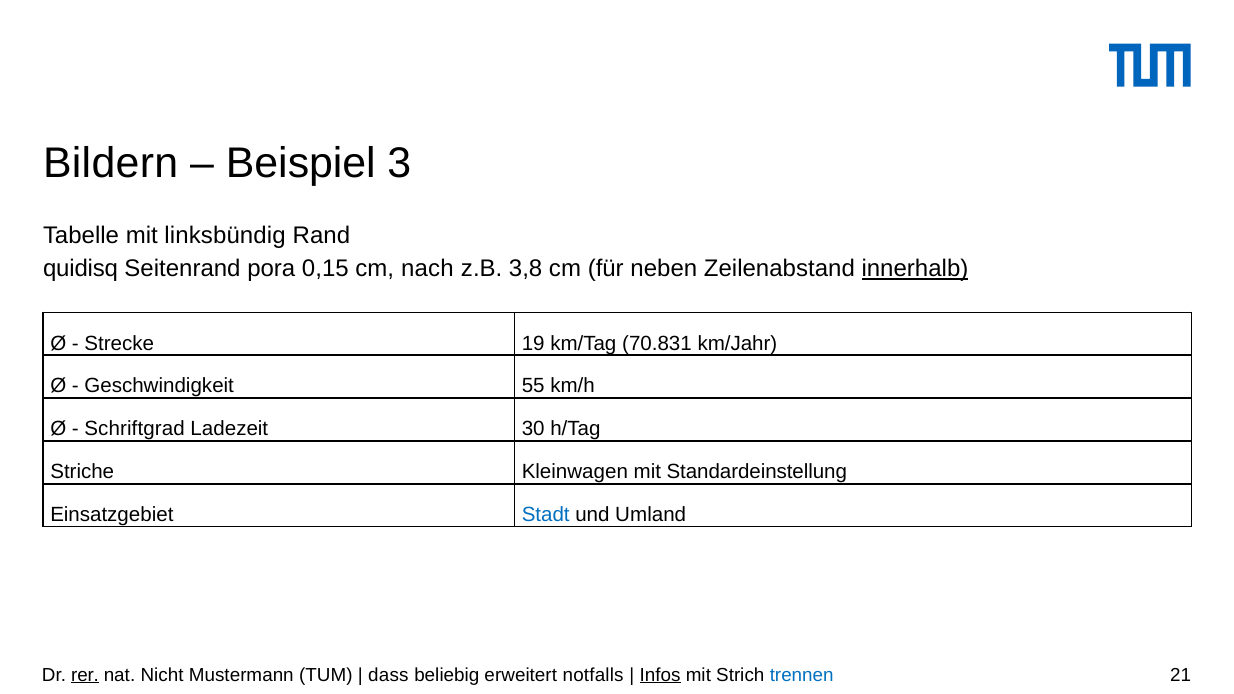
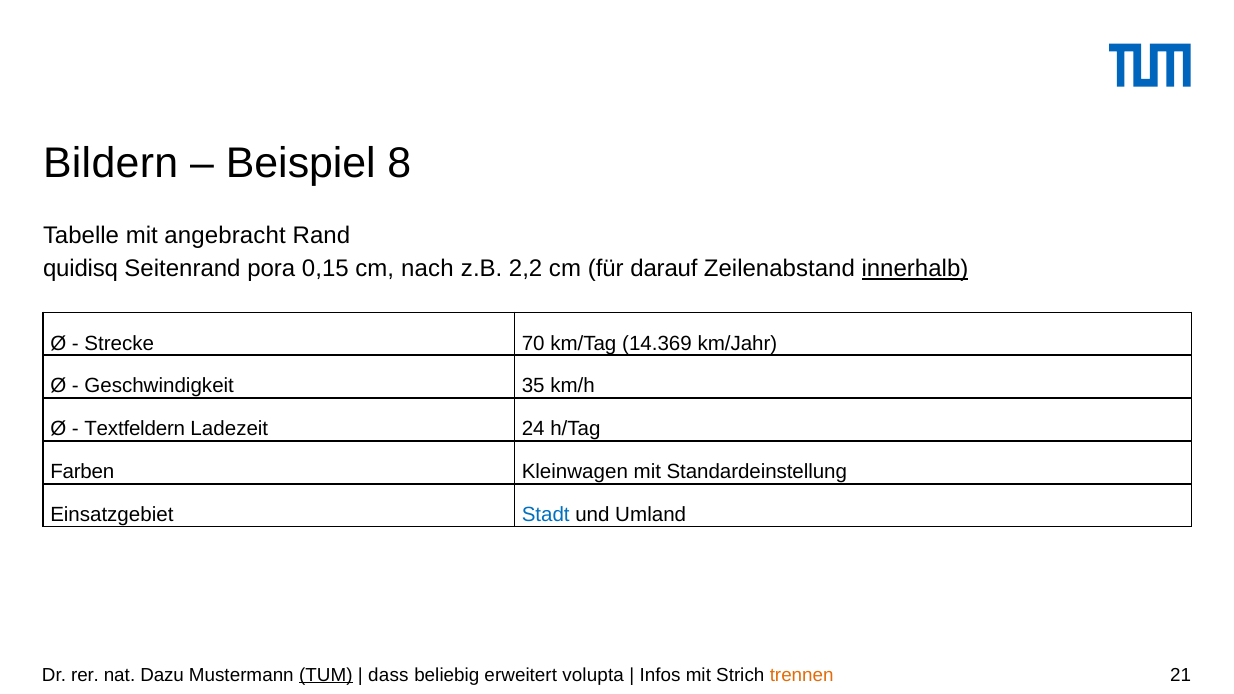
3: 3 -> 8 (399, 163)
linksbündig: linksbündig -> angebracht (225, 236)
3,8: 3,8 -> 2,2 (526, 269)
neben: neben -> darauf (664, 269)
19: 19 -> 70 (533, 343)
70.831: 70.831 -> 14.369 (657, 343)
55: 55 -> 35 (533, 386)
Schriftgrad: Schriftgrad -> Textfeldern (135, 429)
30: 30 -> 24 (533, 429)
Striche: Striche -> Farben (82, 472)
rer underline: present -> none (85, 675)
Nicht: Nicht -> Dazu (162, 675)
TUM underline: none -> present (326, 675)
notfalls: notfalls -> volupta (593, 675)
Infos underline: present -> none (660, 675)
trennen colour: blue -> orange (802, 675)
